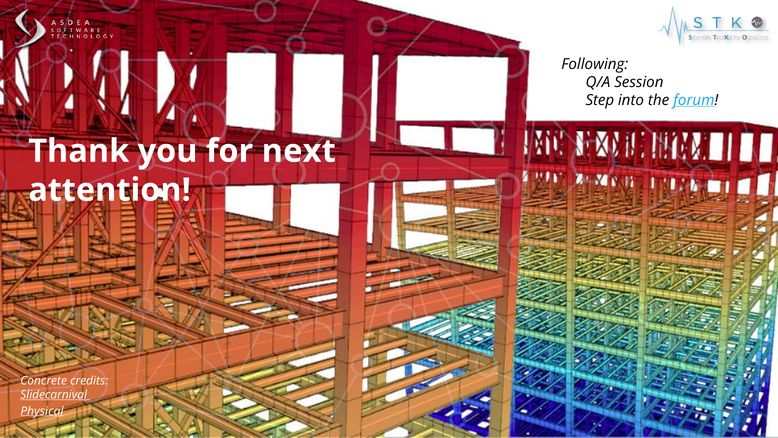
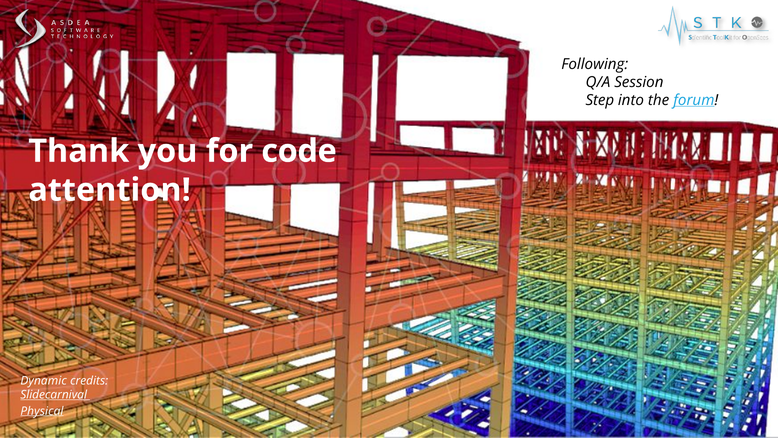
next: next -> code (299, 151)
Concrete: Concrete -> Dynamic (44, 380)
